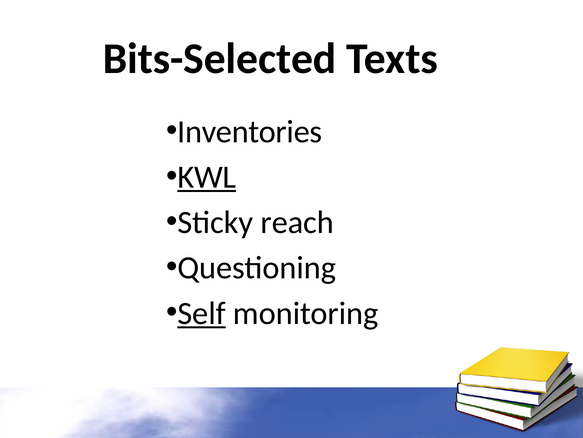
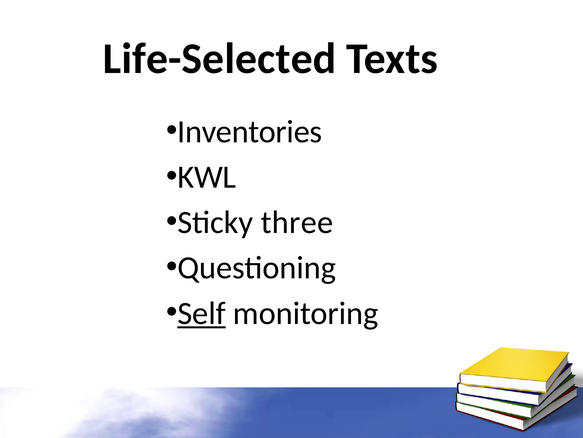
Bits-Selected: Bits-Selected -> Life-Selected (220, 59)
KWL underline: present -> none (207, 177)
reach: reach -> three (297, 222)
